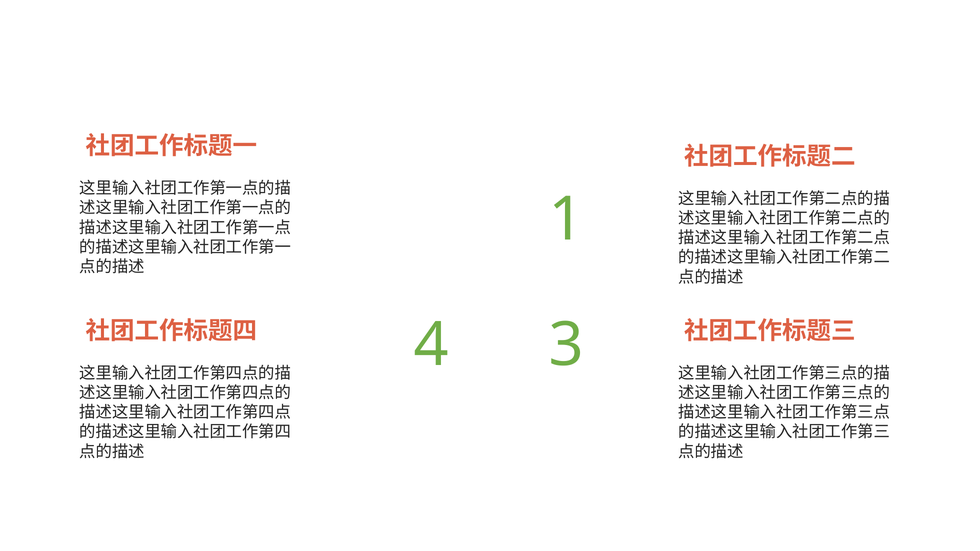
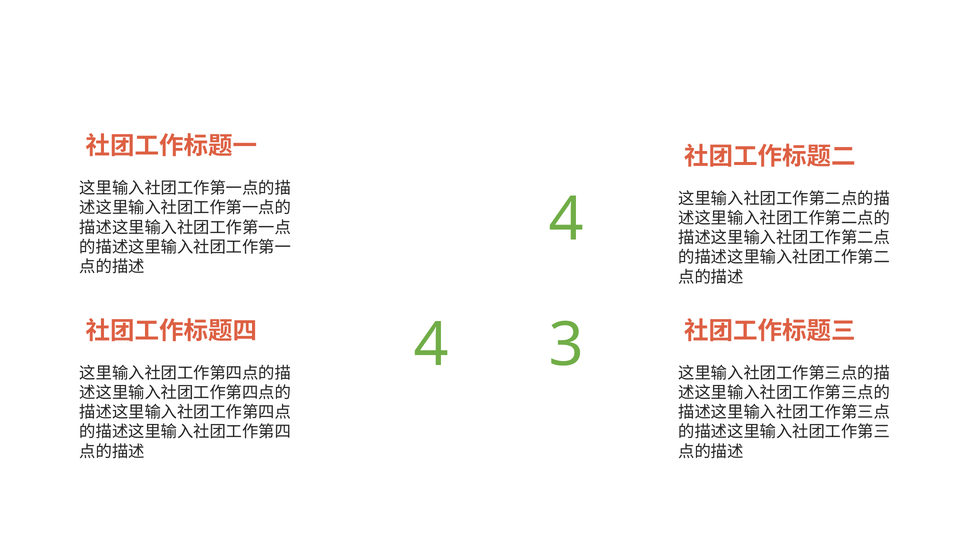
1 1: 1 -> 4 (566, 220)
